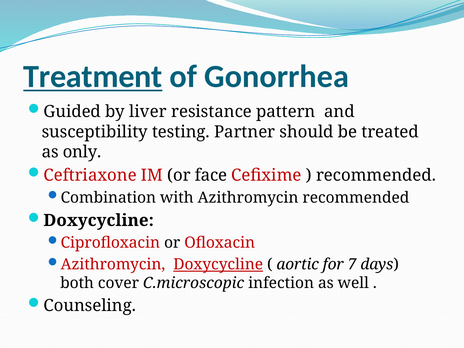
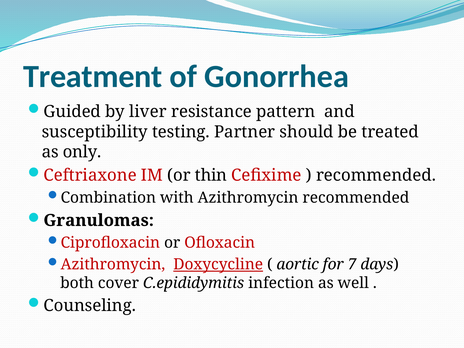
Treatment underline: present -> none (93, 77)
face: face -> thin (211, 175)
Doxycycline: Doxycycline -> Granulomas (99, 220)
C.microscopic: C.microscopic -> C.epididymitis (194, 283)
